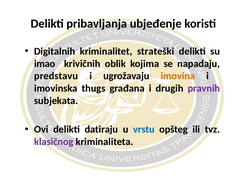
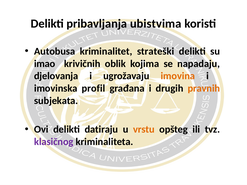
ubjeđenje: ubjeđenje -> ubistvima (156, 24)
Digitalnih: Digitalnih -> Autobusa (55, 51)
predstavu: predstavu -> djelovanja (56, 76)
thugs: thugs -> profil (93, 88)
pravnih colour: purple -> orange (204, 88)
vrstu colour: blue -> orange (144, 130)
